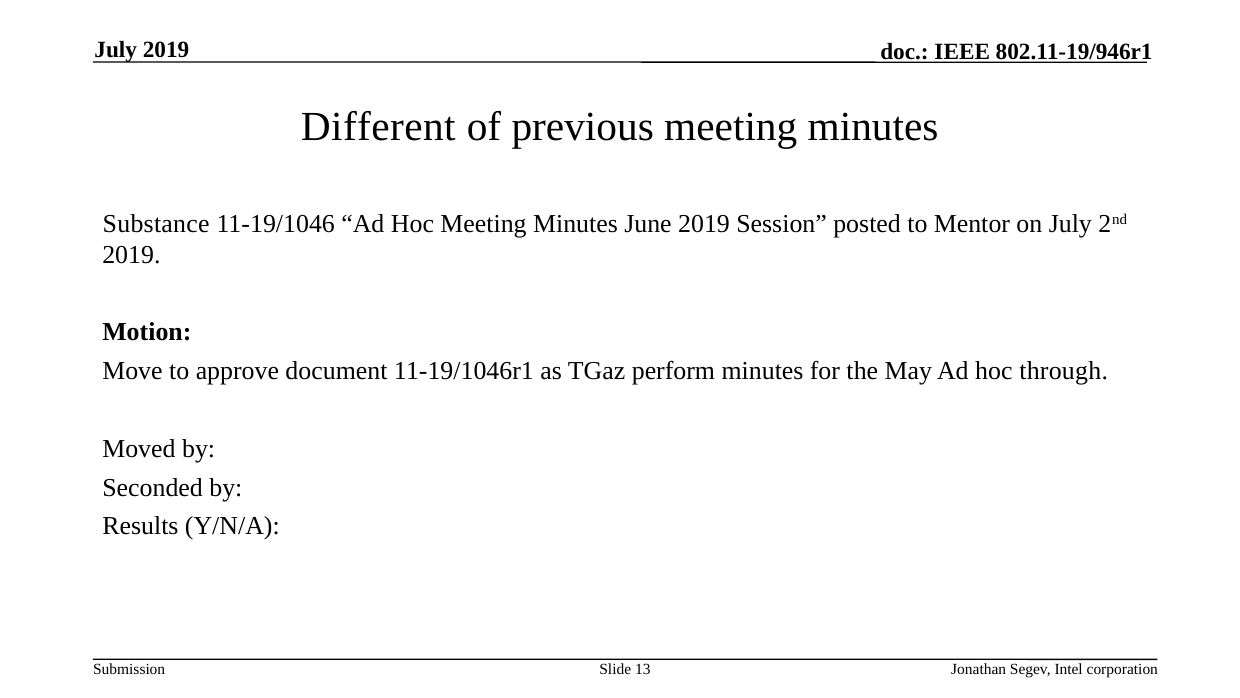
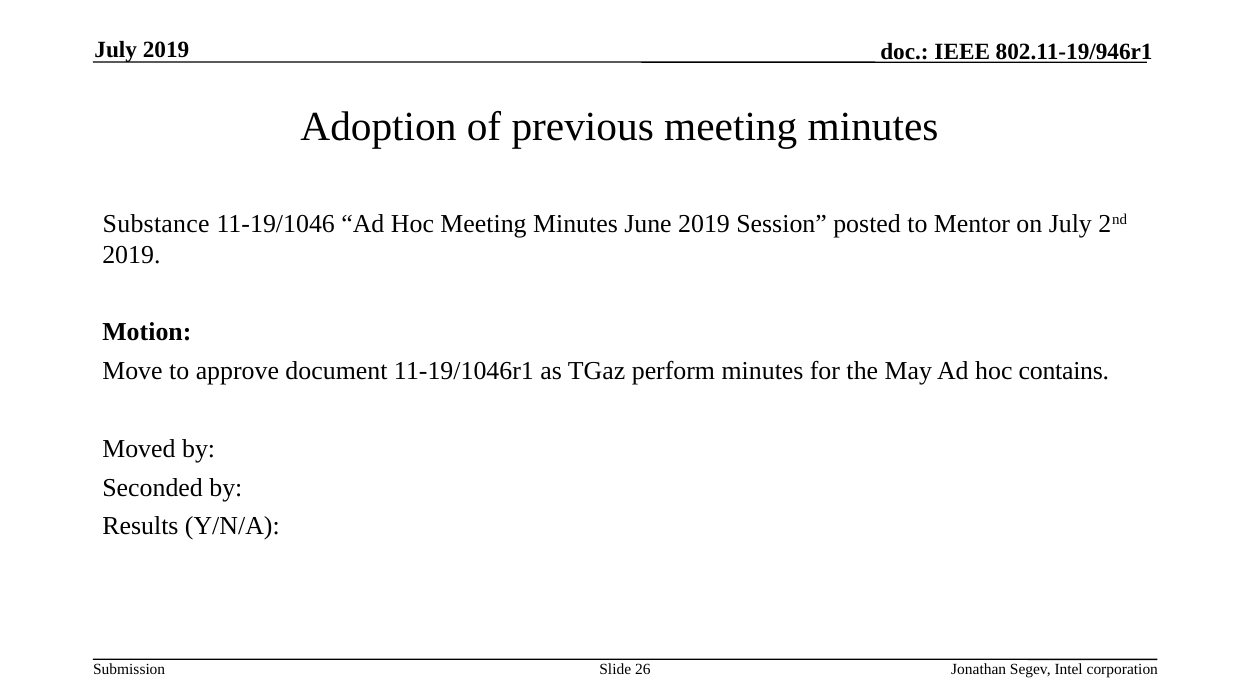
Different: Different -> Adoption (378, 127)
through: through -> contains (1064, 371)
13: 13 -> 26 (643, 669)
